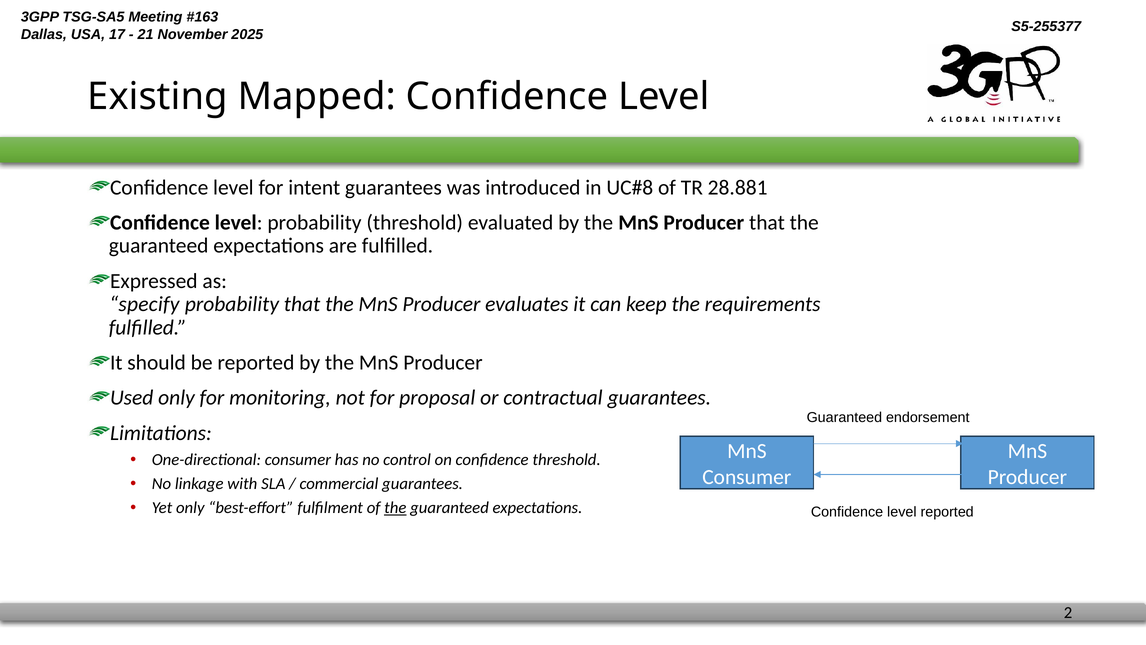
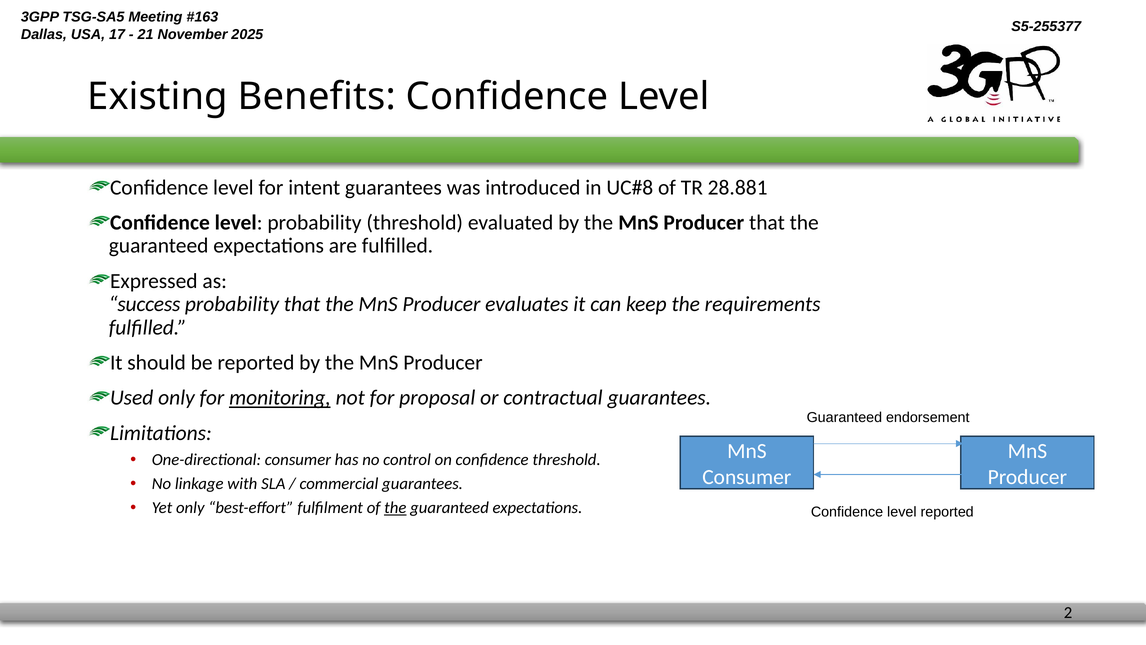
Mapped: Mapped -> Benefits (317, 96)
specify: specify -> success (145, 304)
monitoring underline: none -> present (280, 398)
